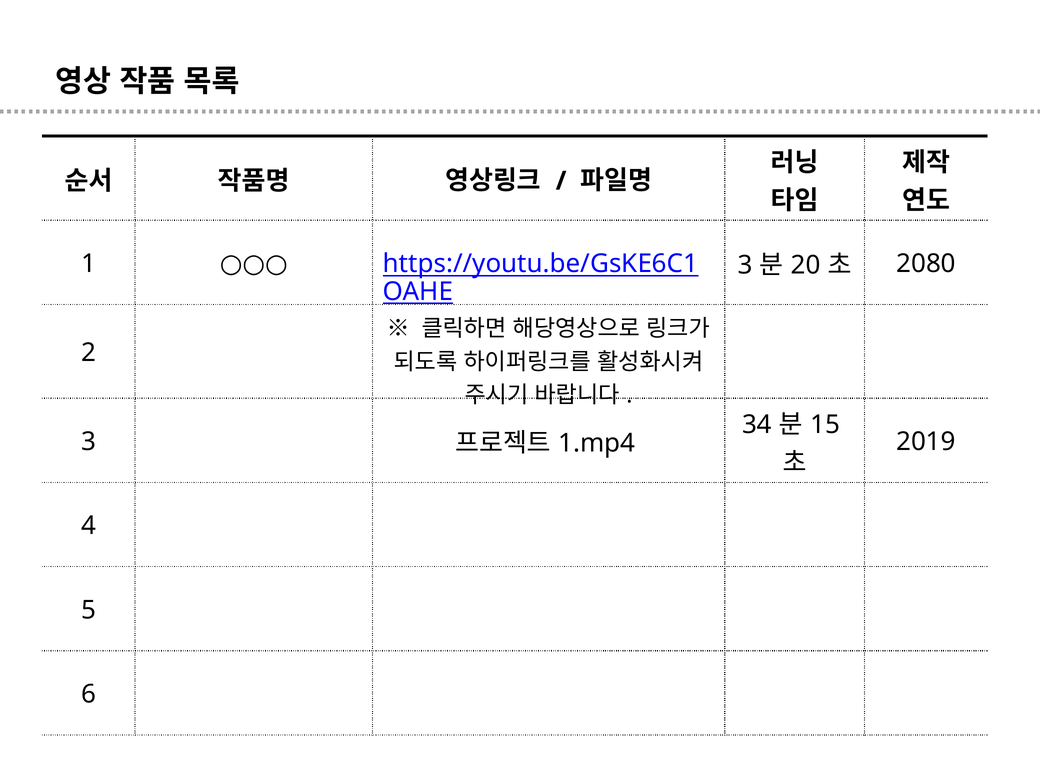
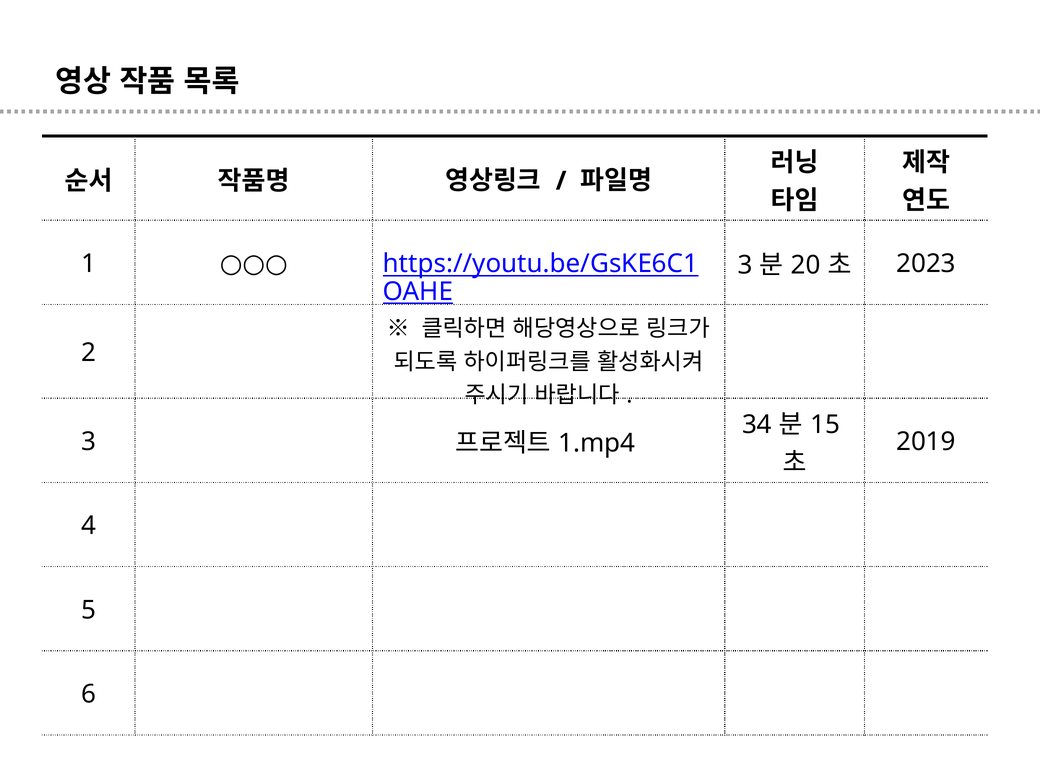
2080: 2080 -> 2023 (926, 264)
